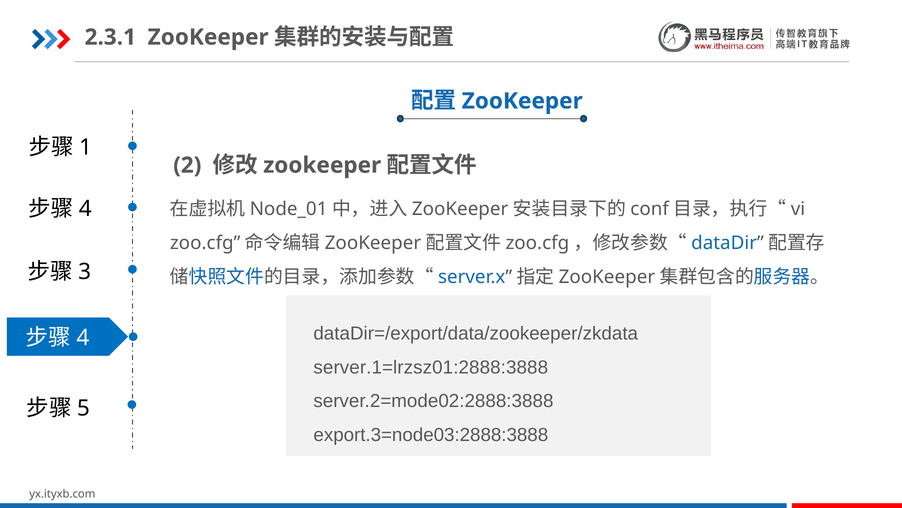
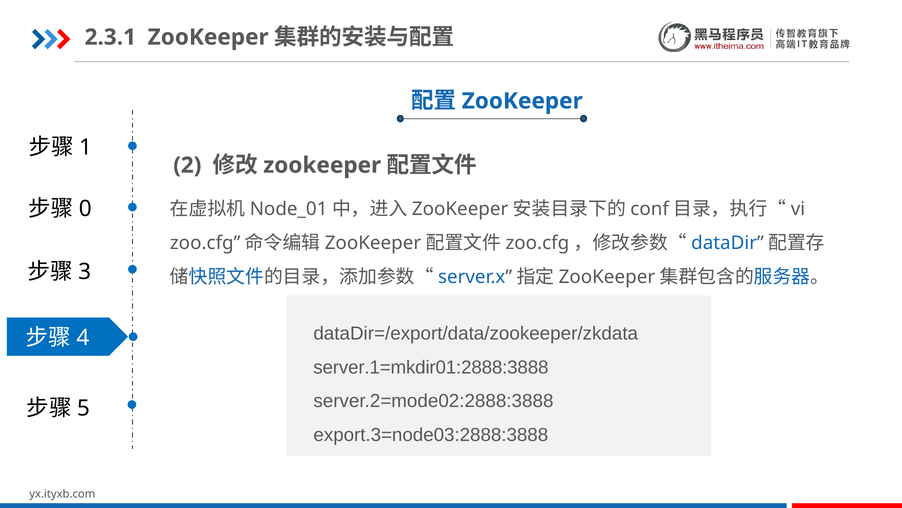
4: 4 -> 0 (85, 208)
server.1=lrzsz01:2888:3888: server.1=lrzsz01:2888:3888 -> server.1=mkdir01:2888:3888 (431, 367)
